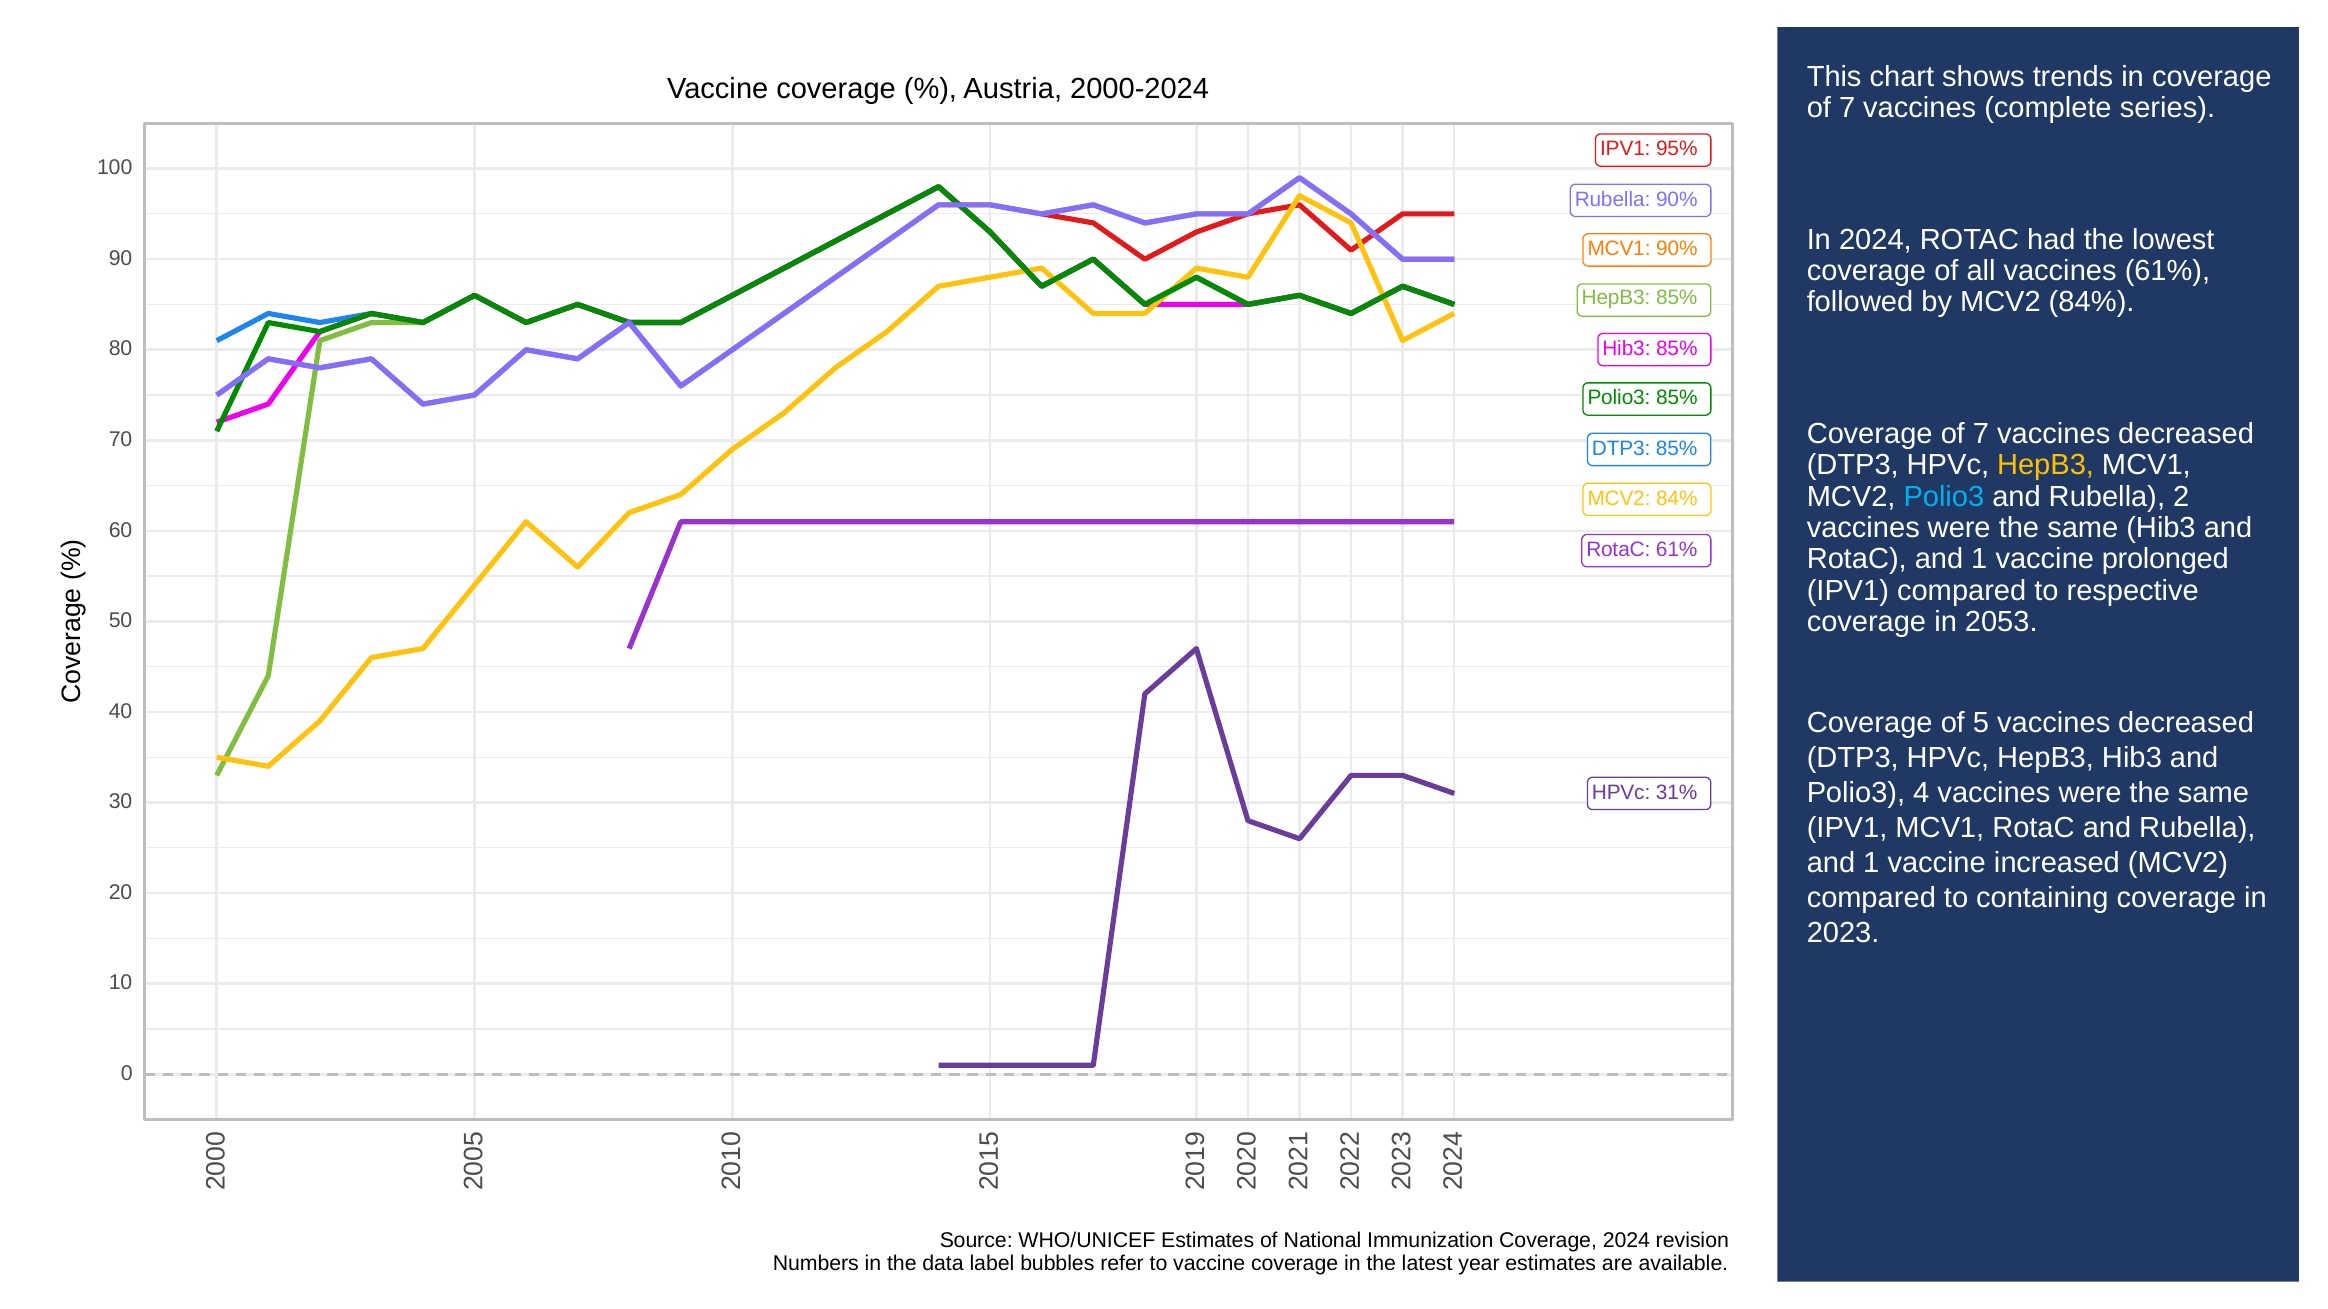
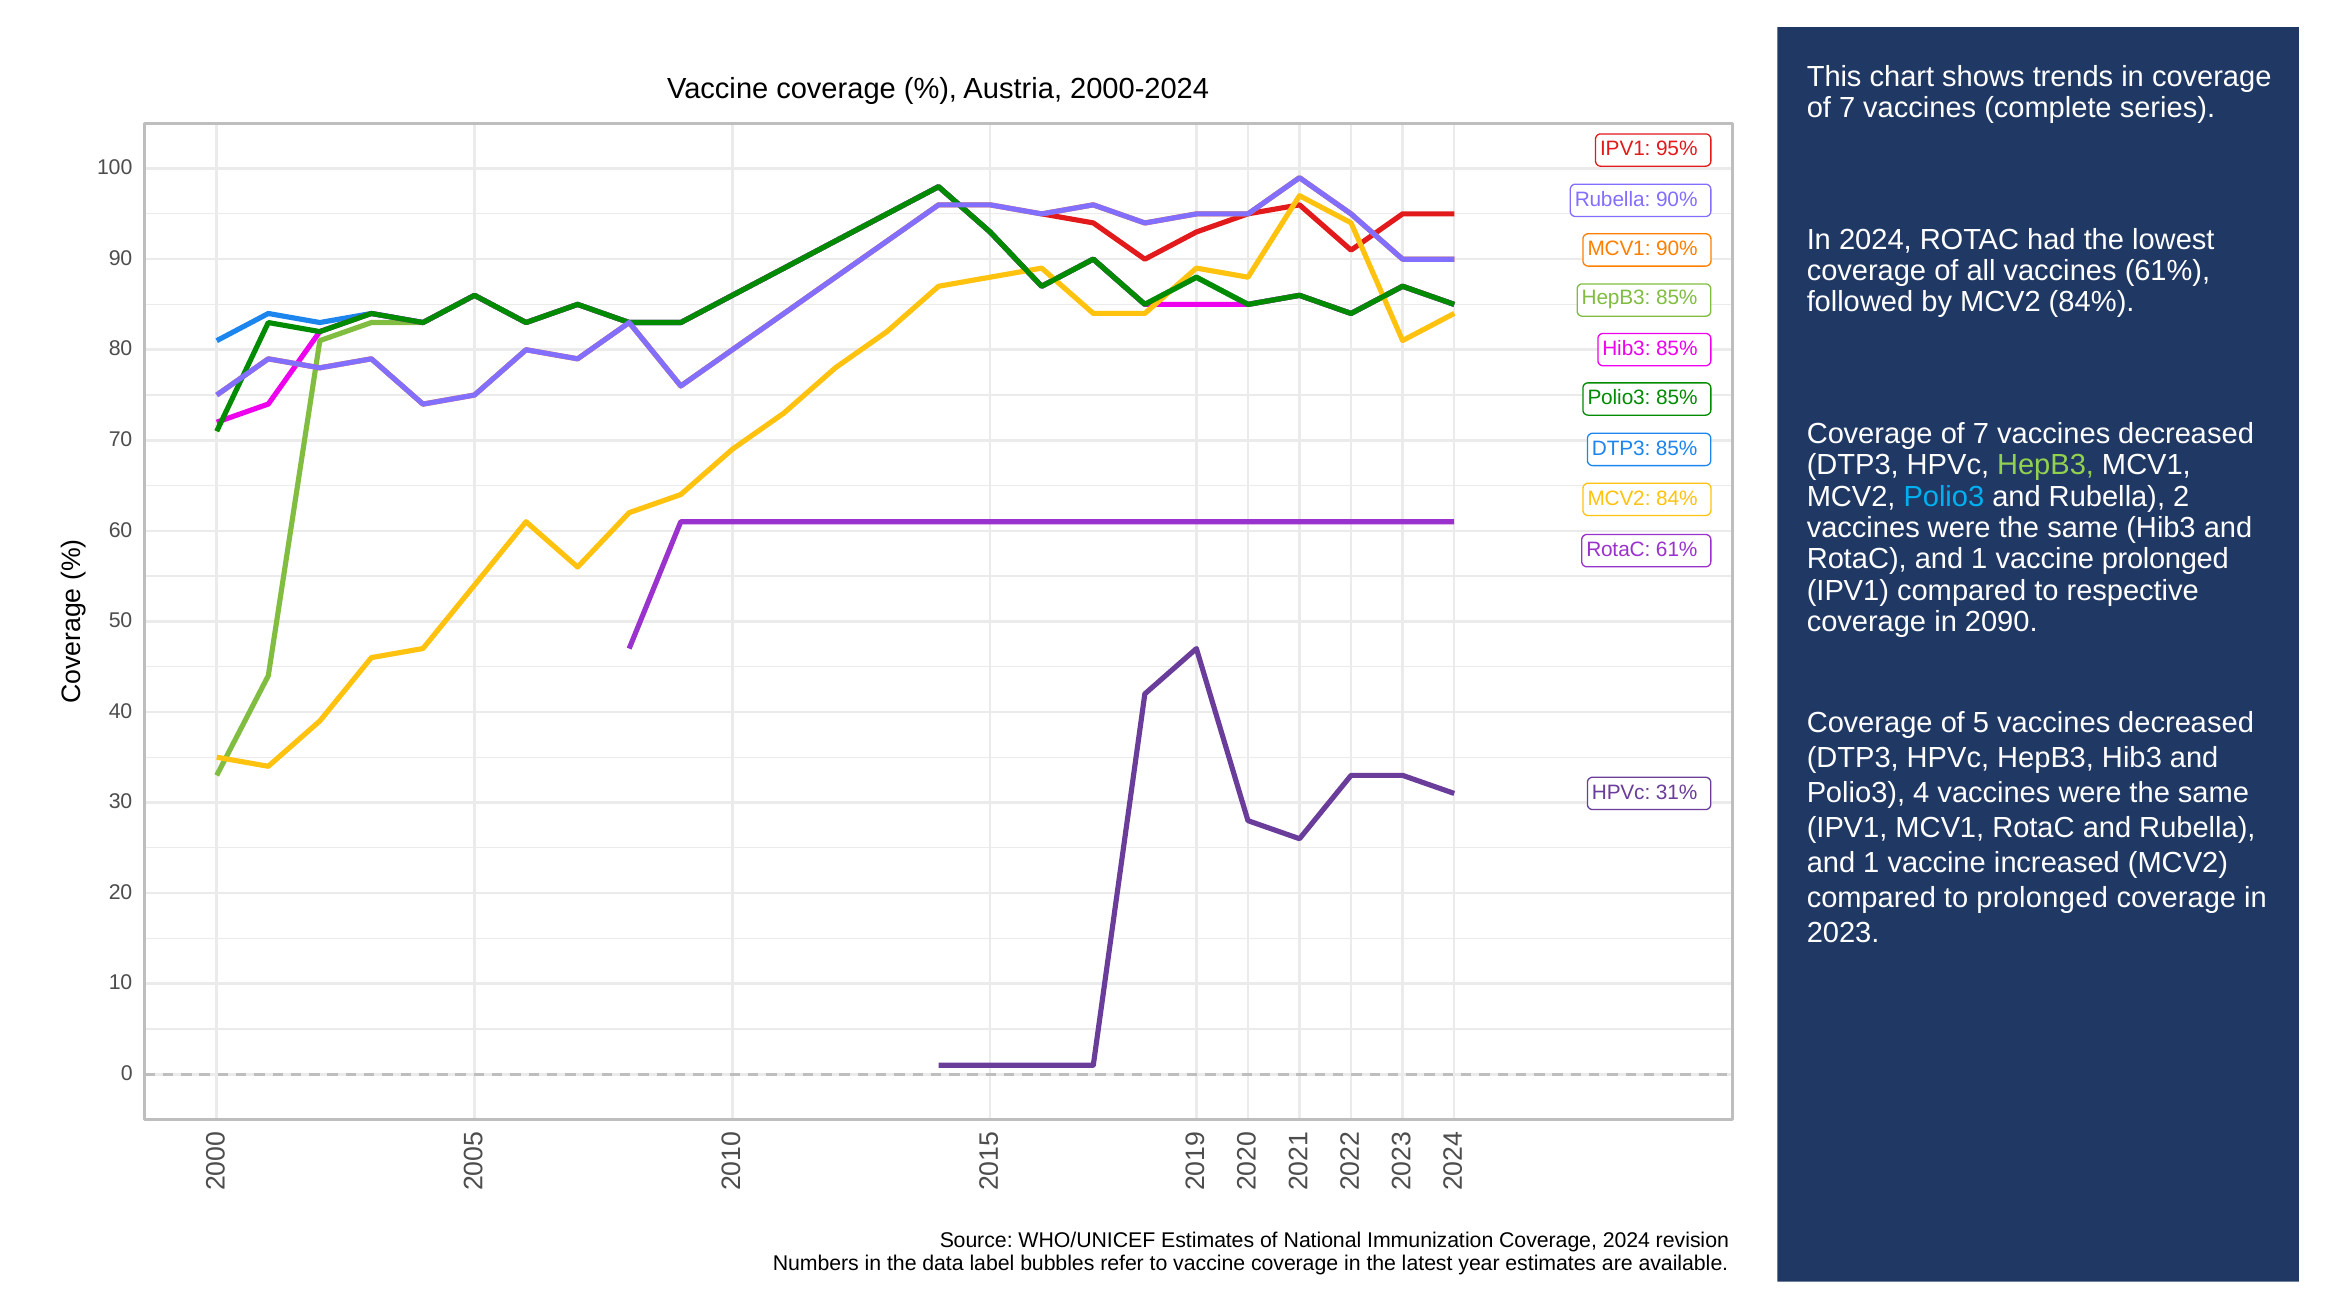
HepB3 colour: yellow -> light green (2046, 465)
2053: 2053 -> 2090 (2001, 622)
to containing: containing -> prolonged (2042, 898)
